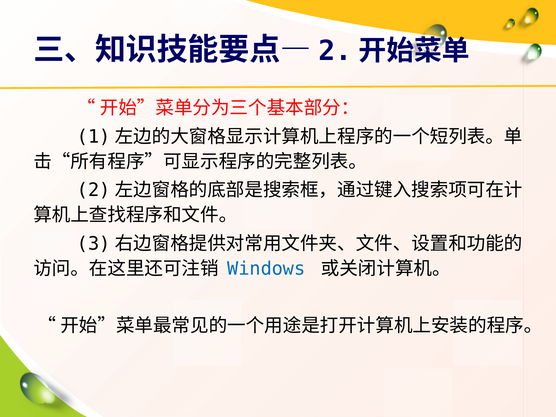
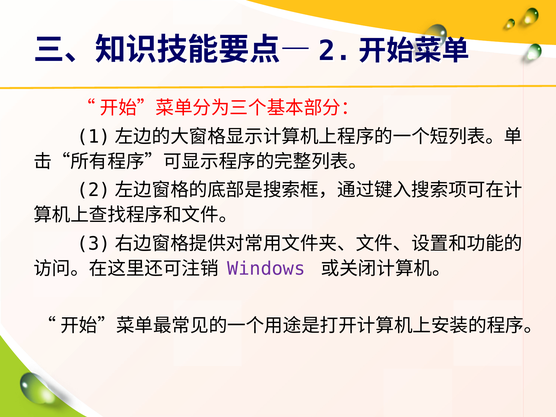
Windows colour: blue -> purple (266, 269)
